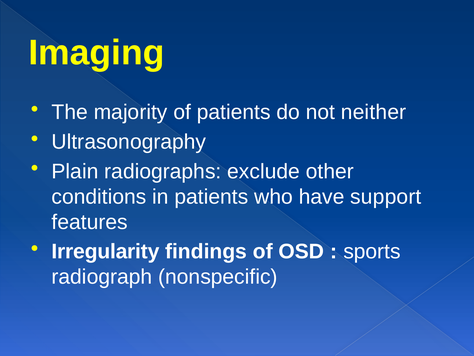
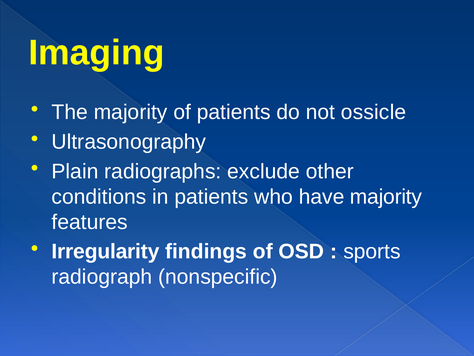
neither: neither -> ossicle (374, 112)
have support: support -> majority (386, 196)
